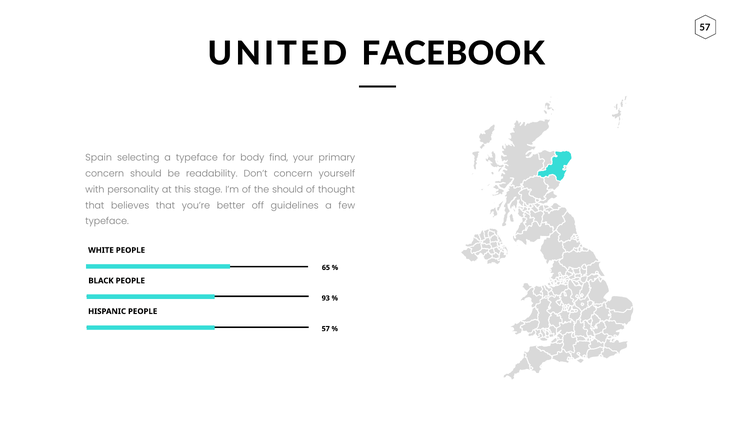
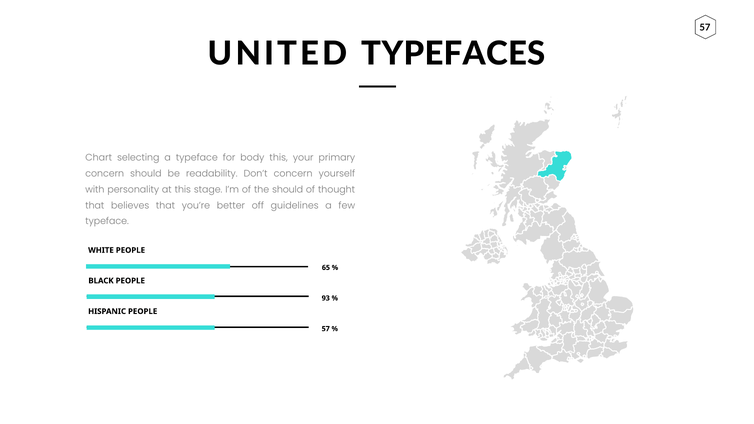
FACEBOOK: FACEBOOK -> TYPEFACES (453, 54)
Spain: Spain -> Chart (99, 158)
body find: find -> this (279, 158)
